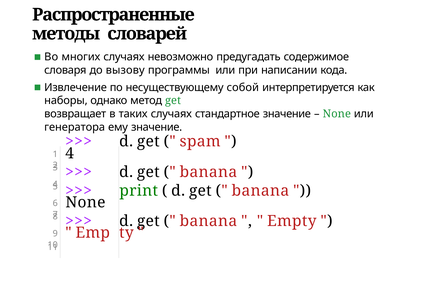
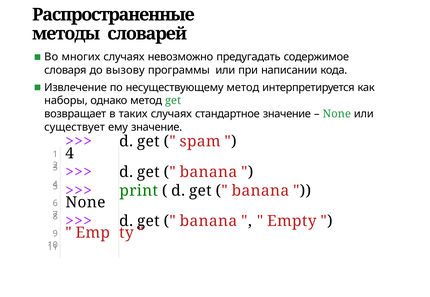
несуществующему собой: собой -> метод (243, 88)
генератора: генератора -> существует (75, 128)
